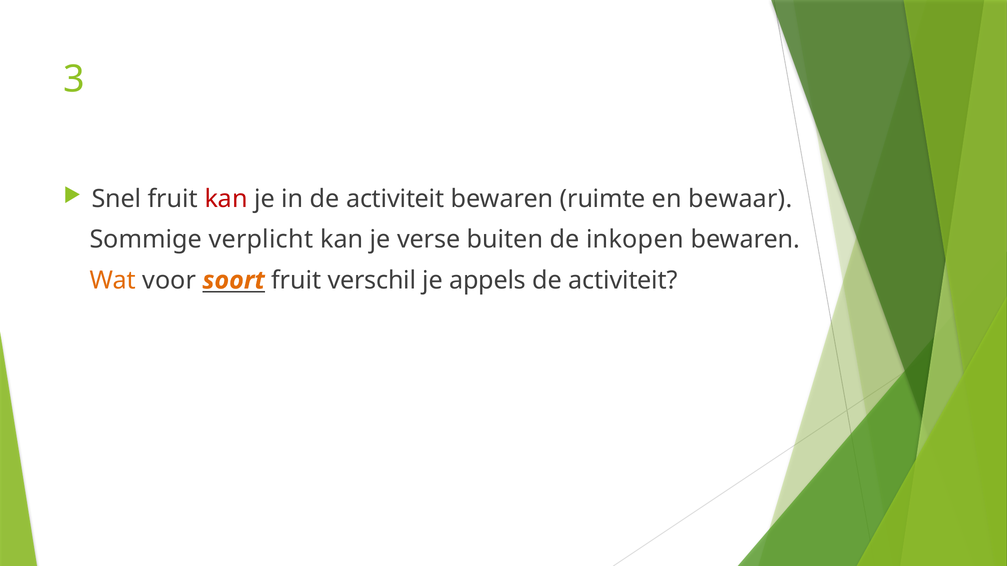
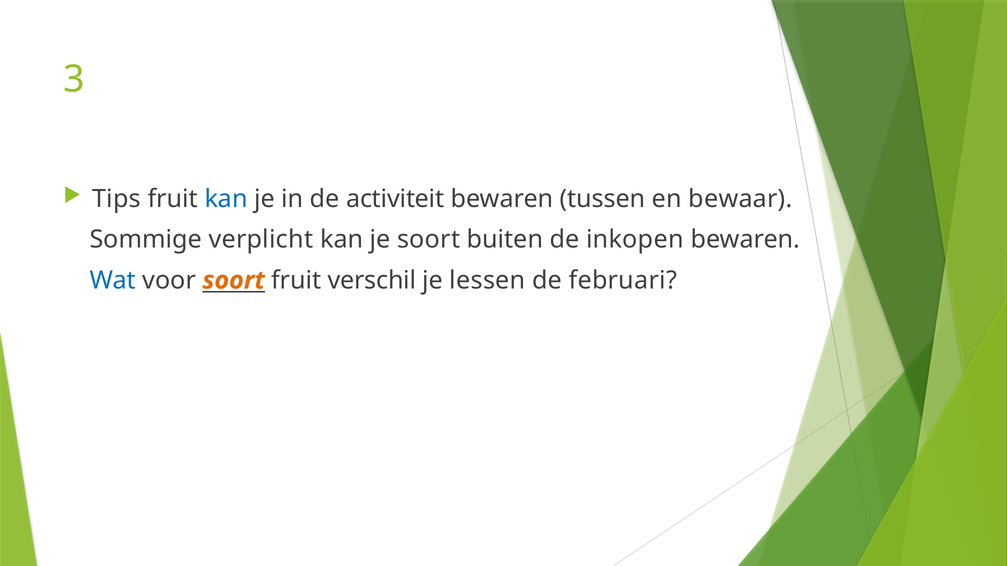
Snel: Snel -> Tips (116, 199)
kan colour: red -> blue (226, 199)
ruimte: ruimte -> tussen (603, 199)
je verse: verse -> soort (429, 240)
Wat colour: orange -> blue (113, 281)
appels: appels -> lessen (487, 281)
activiteit: activiteit -> februari (623, 281)
